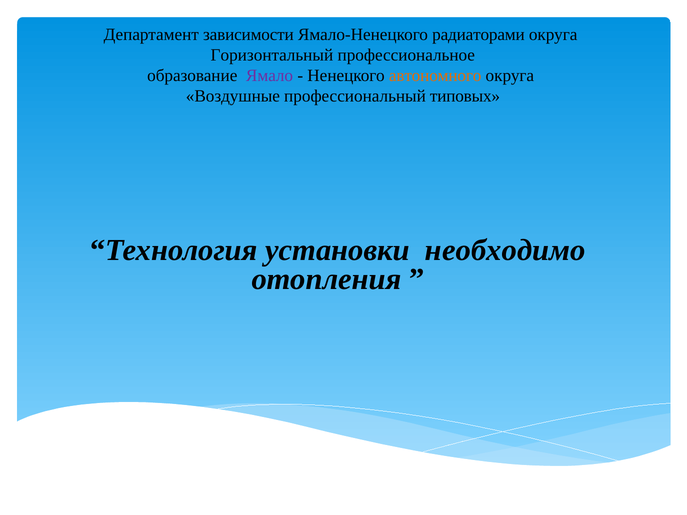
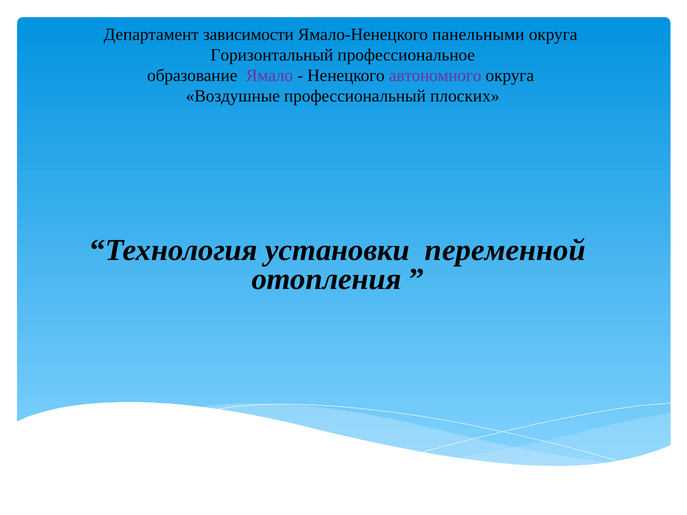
радиаторами: радиаторами -> панельными (478, 35)
автономного colour: orange -> purple (435, 76)
типовых: типовых -> плоских (465, 96)
необходимо: необходимо -> переменной (505, 250)
